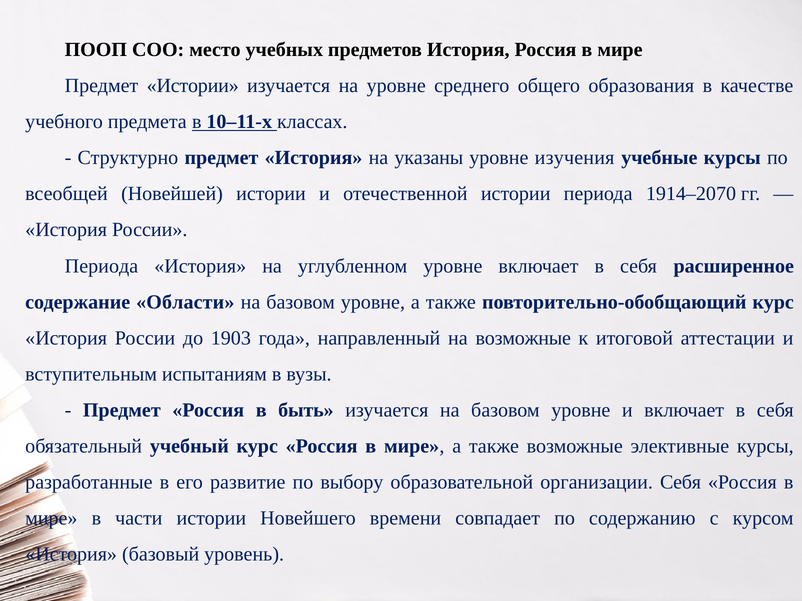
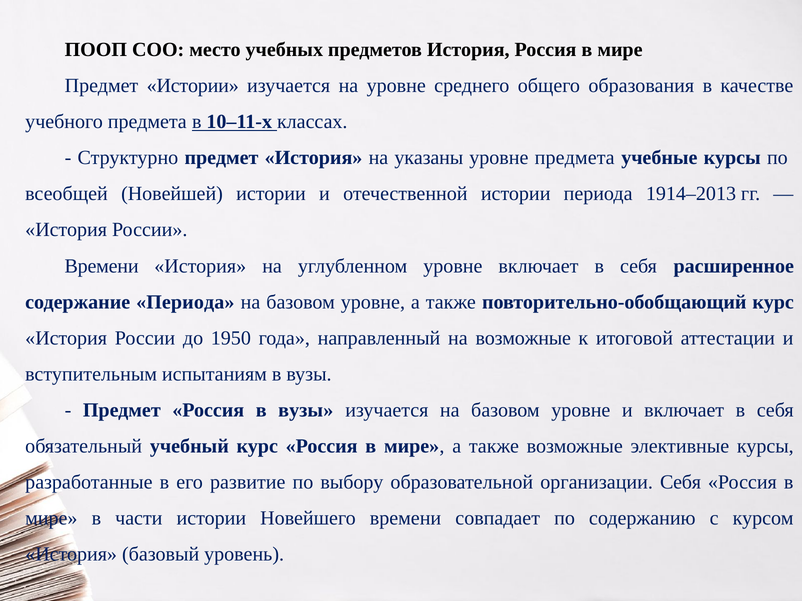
уровне изучения: изучения -> предмета (575, 158)
1914–2070: 1914–2070 -> 1914–2013 (691, 194)
Периода: Периода -> Времени (102, 266)
содержание Области: Области -> Периода (185, 302)
1903: 1903 -> 1950 (231, 338)
Россия в быть: быть -> вузы (306, 410)
